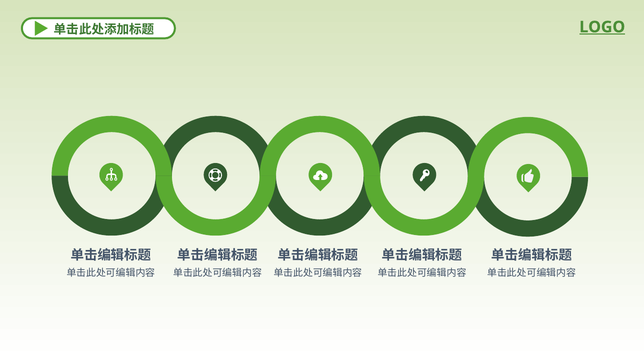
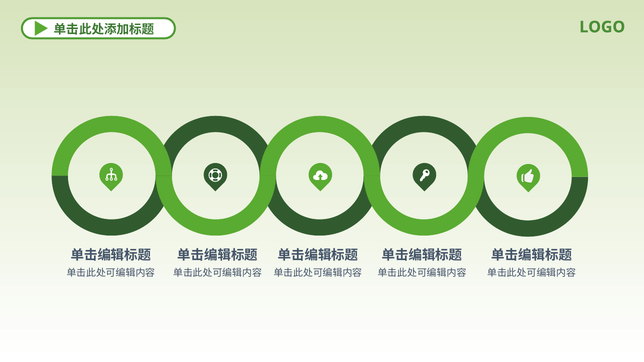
LOGO underline: present -> none (602, 27)
